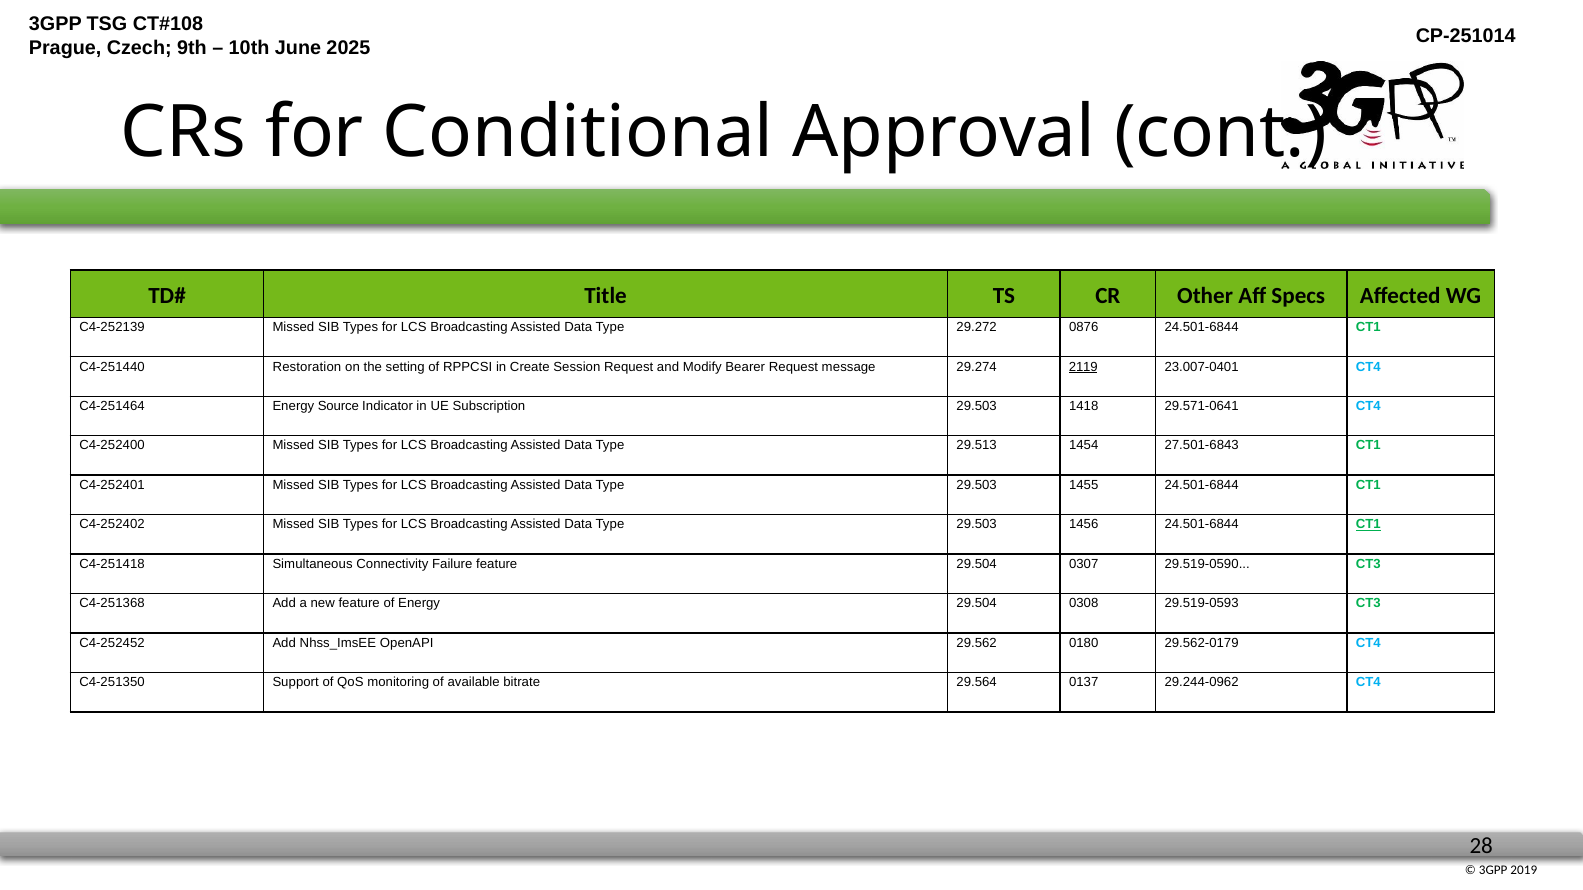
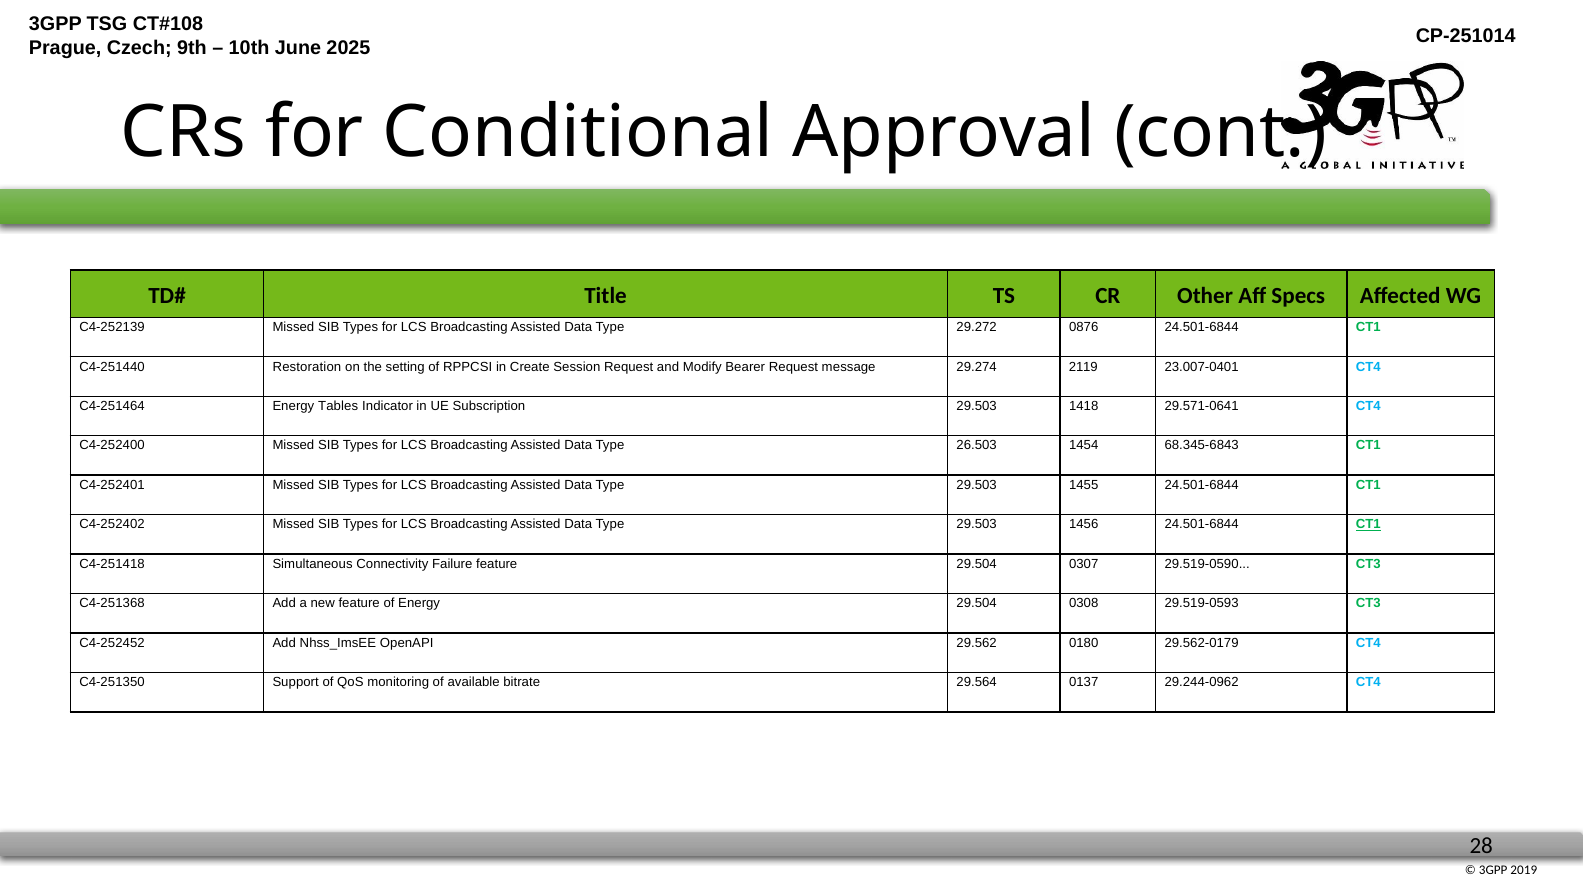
2119 underline: present -> none (1083, 367)
Source: Source -> Tables (338, 406)
29.513: 29.513 -> 26.503 (977, 446)
27.501-6843: 27.501-6843 -> 68.345-6843 (1202, 446)
